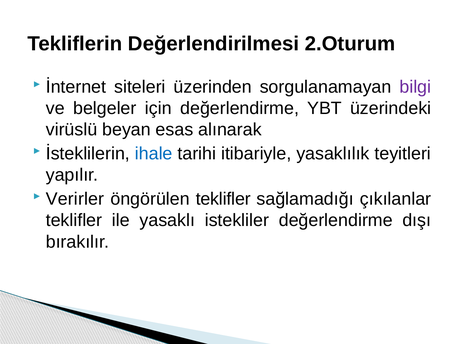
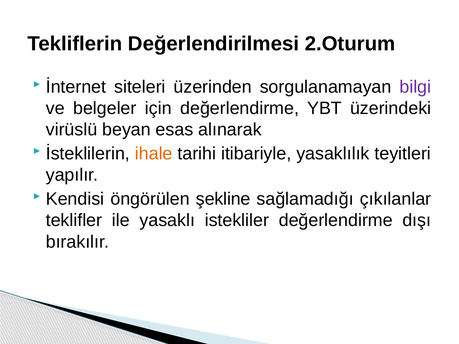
ihale colour: blue -> orange (154, 154)
Verirler: Verirler -> Kendisi (75, 199)
öngörülen teklifler: teklifler -> şekline (223, 199)
